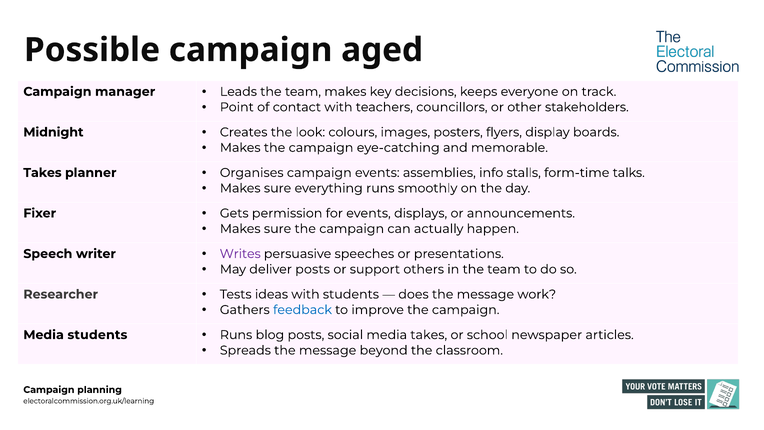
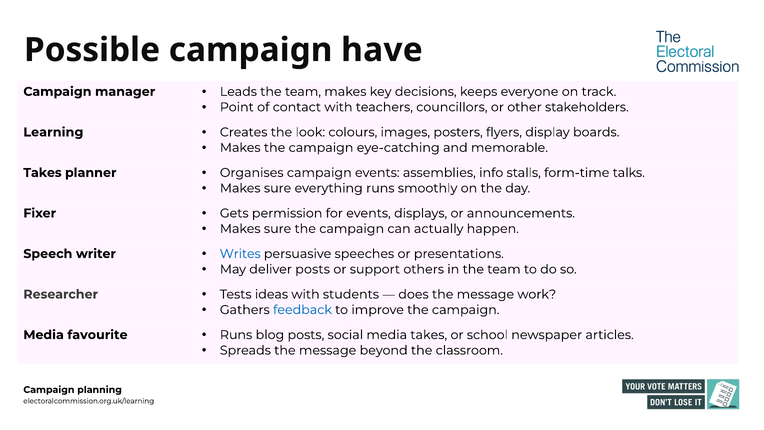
aged: aged -> have (382, 50)
Midnight: Midnight -> Learning (53, 132)
Writes colour: purple -> blue (240, 254)
Media students: students -> favourite (97, 335)
